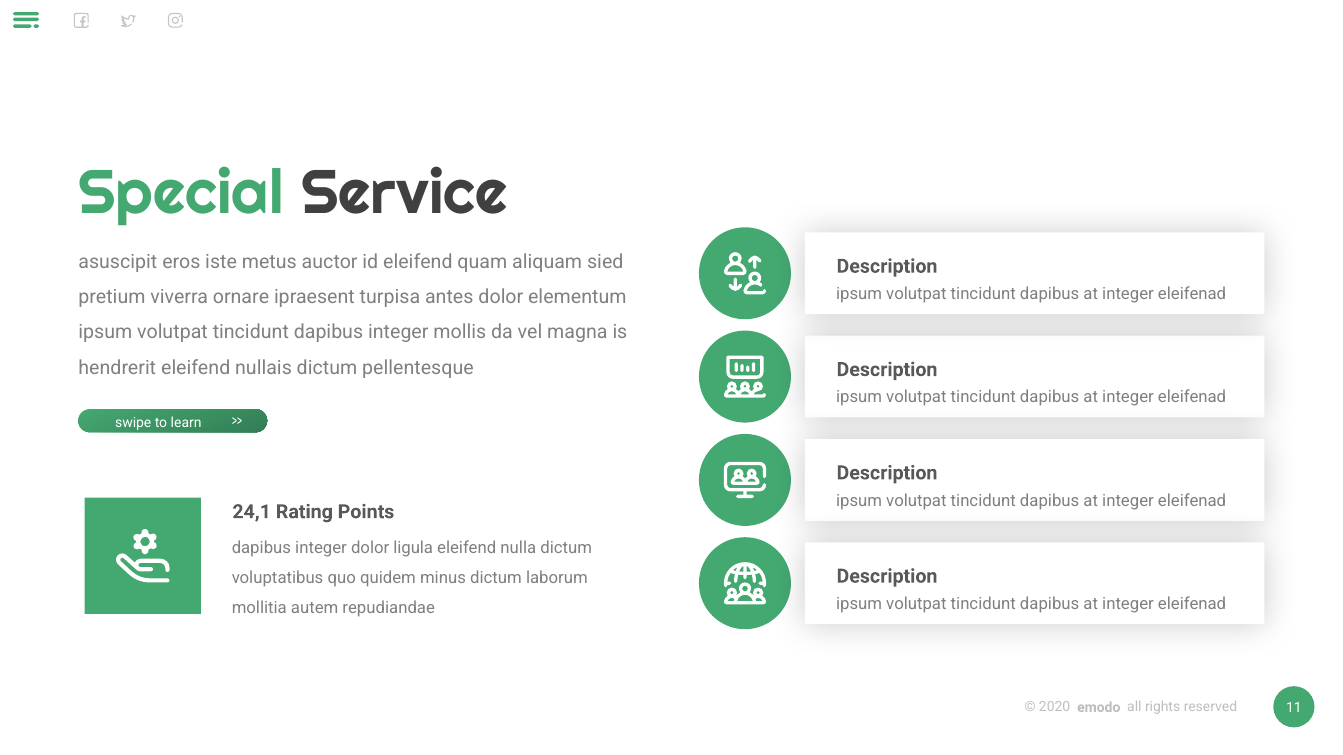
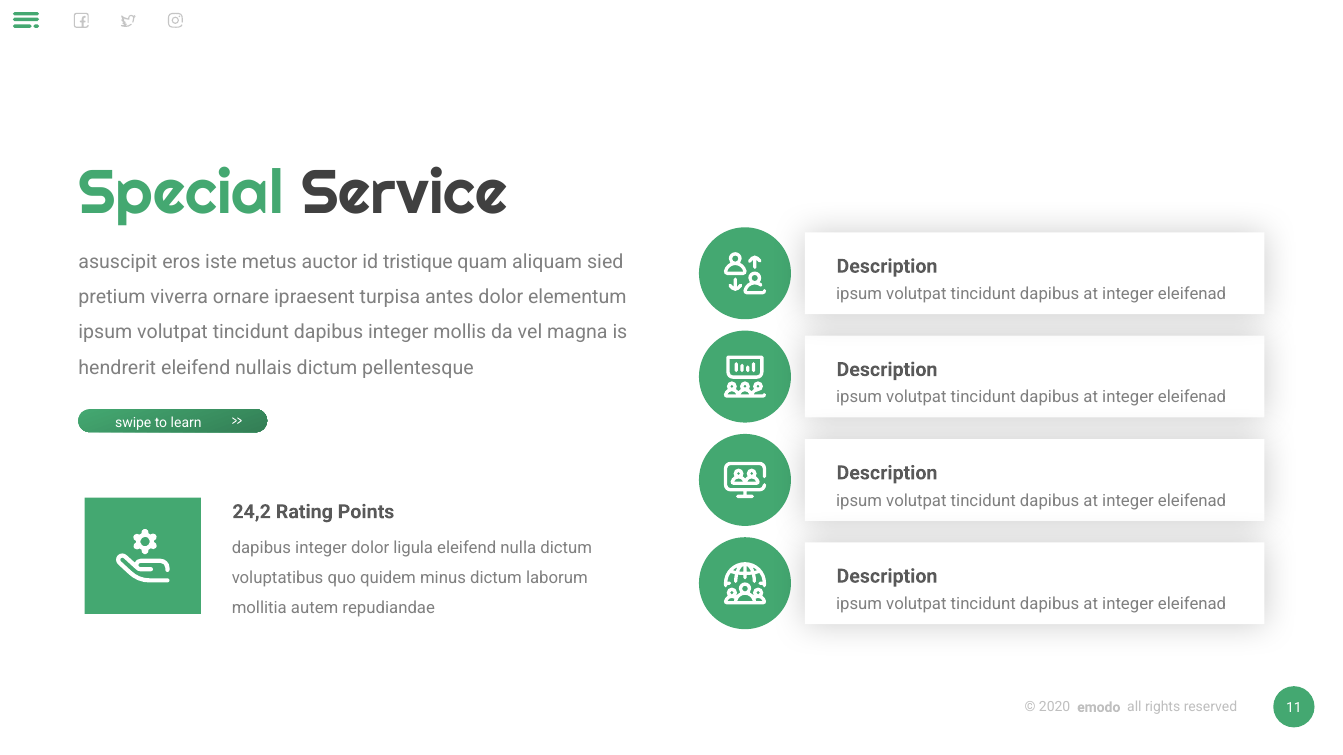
id eleifend: eleifend -> tristique (418, 262)
24,1: 24,1 -> 24,2 (252, 512)
